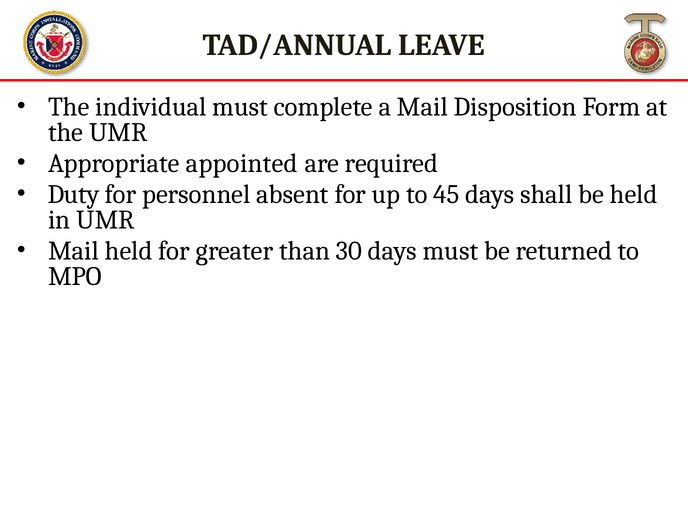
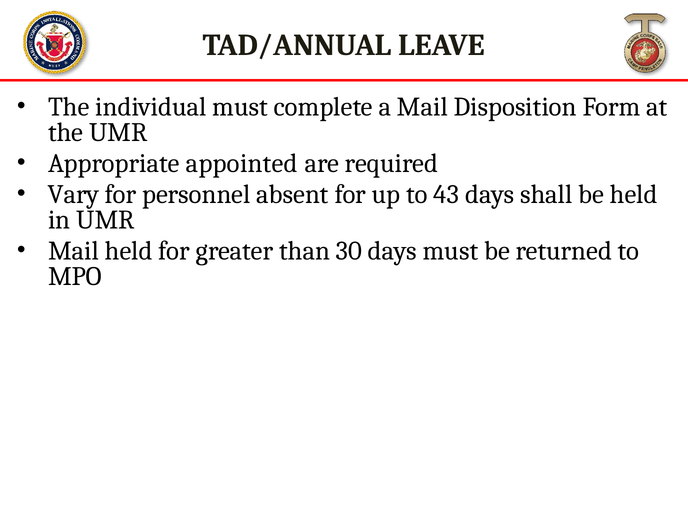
Duty: Duty -> Vary (74, 194)
45: 45 -> 43 (446, 194)
